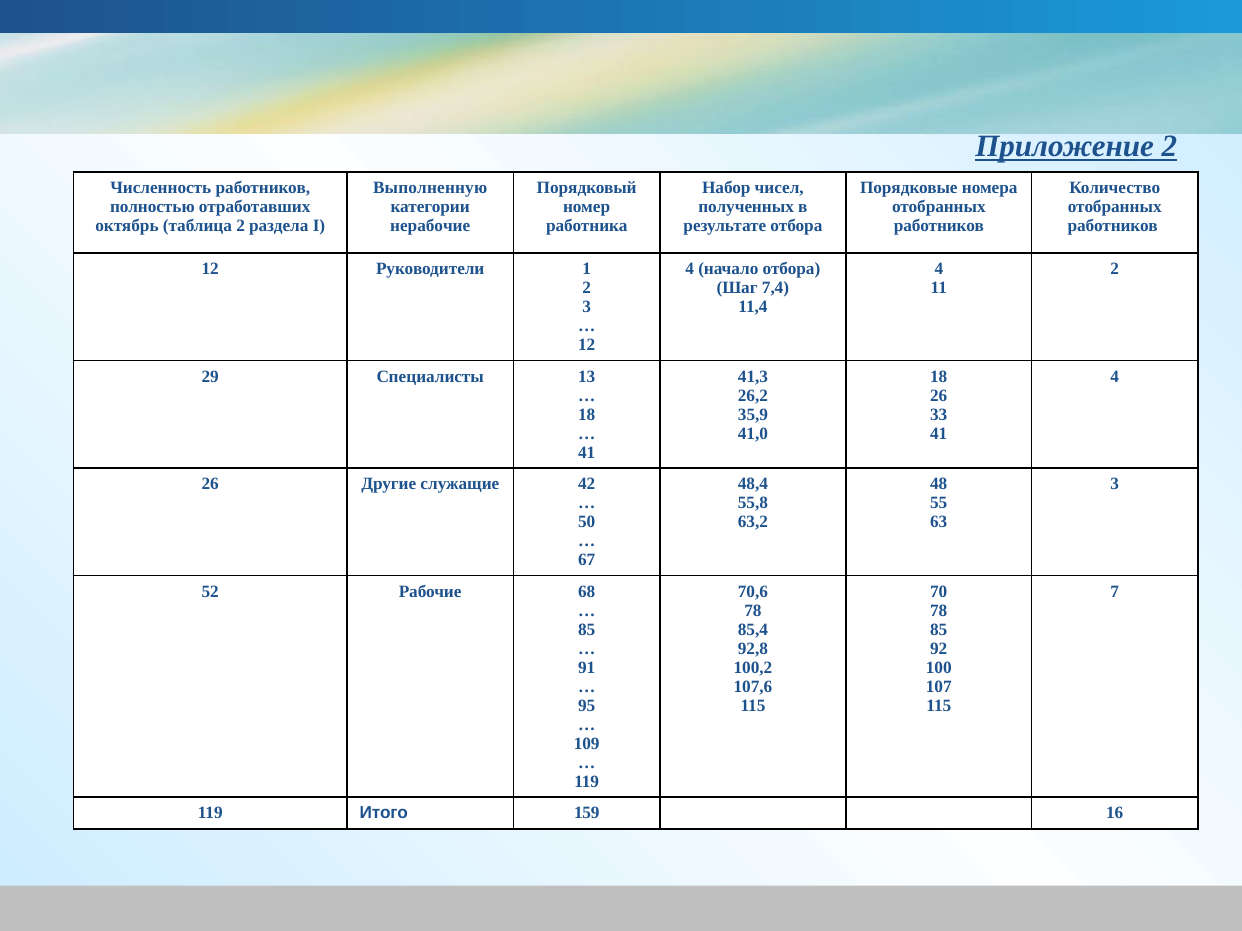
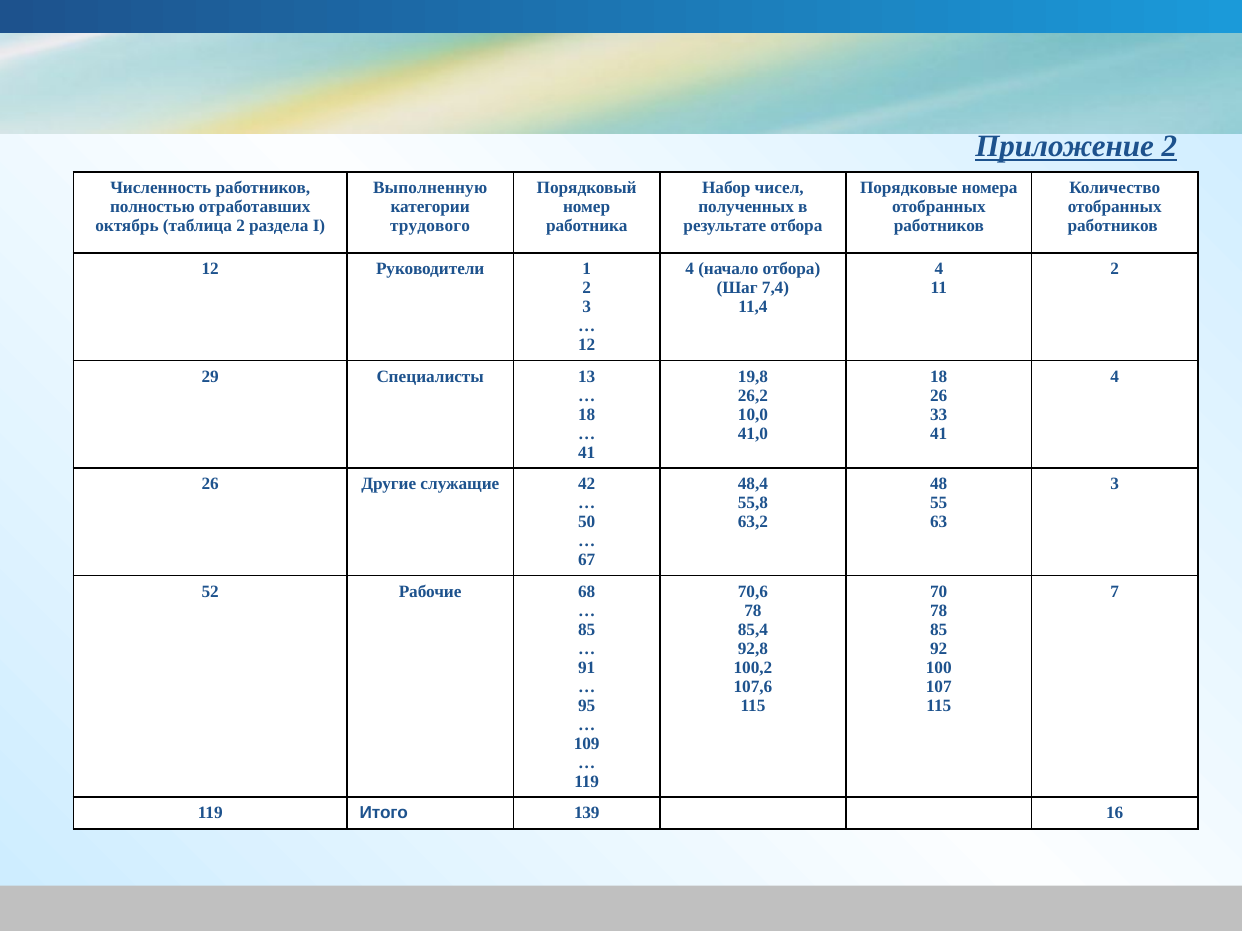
нерабочие: нерабочие -> трудового (430, 226)
41,3: 41,3 -> 19,8 (753, 377)
35,9: 35,9 -> 10,0 (753, 415)
159: 159 -> 139 (587, 814)
